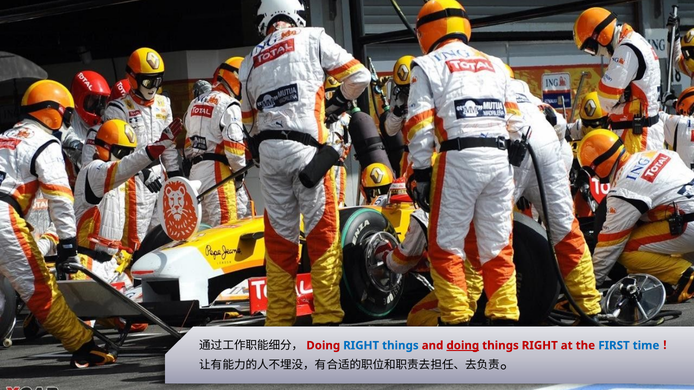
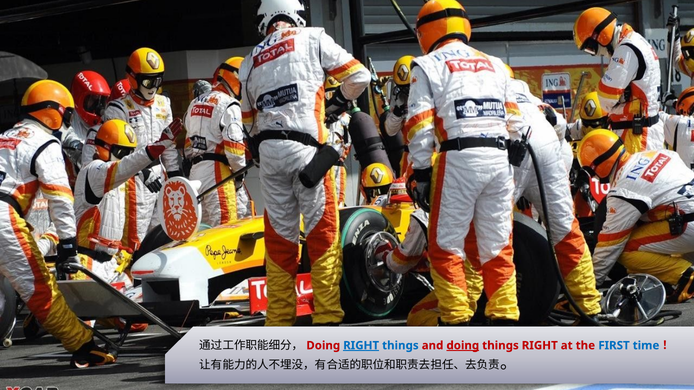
RIGHT underline: none -> present (361, 346)
